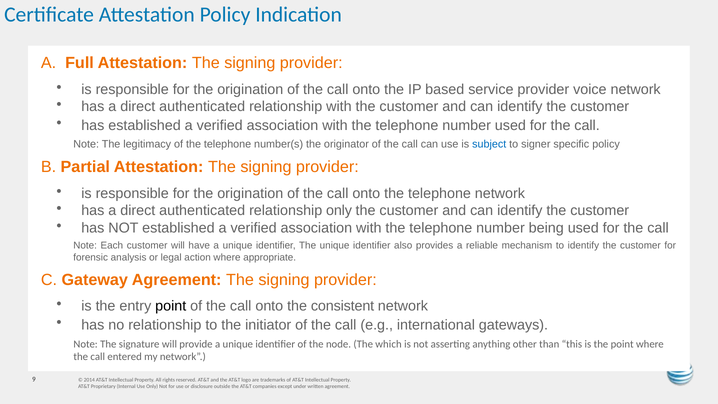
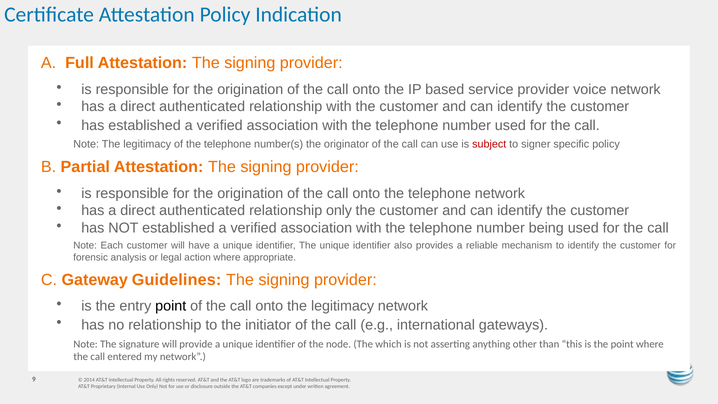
subject colour: blue -> red (489, 144)
Gateway Agreement: Agreement -> Guidelines (177, 280)
onto the consistent: consistent -> legitimacy (343, 306)
